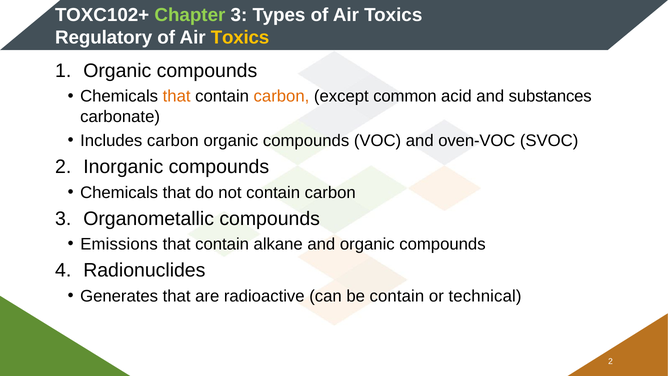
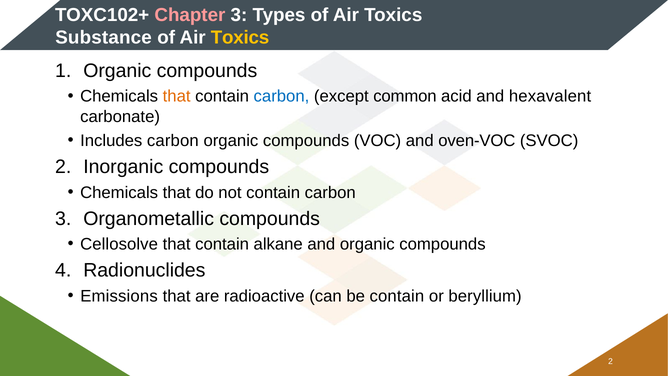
Chapter colour: light green -> pink (190, 15)
Regulatory: Regulatory -> Substance (104, 38)
carbon colour: orange -> blue (281, 96)
substances: substances -> hexavalent (550, 96)
Emissions: Emissions -> Cellosolve (119, 244)
Generates: Generates -> Emissions (119, 296)
technical: technical -> beryllium (485, 296)
